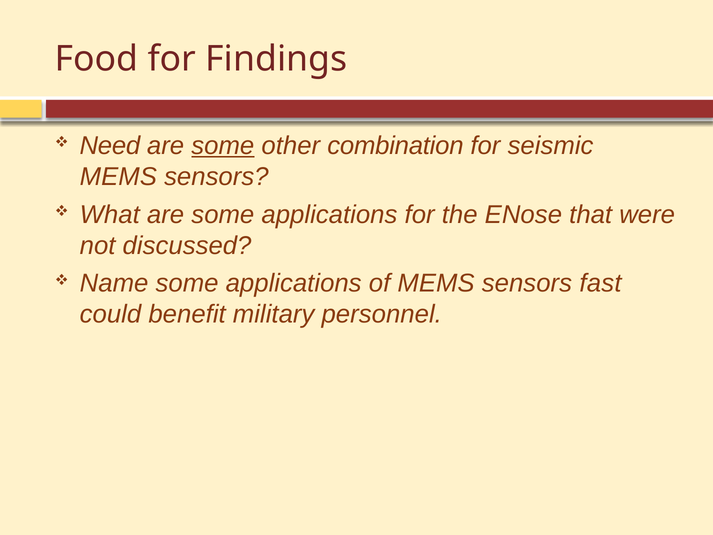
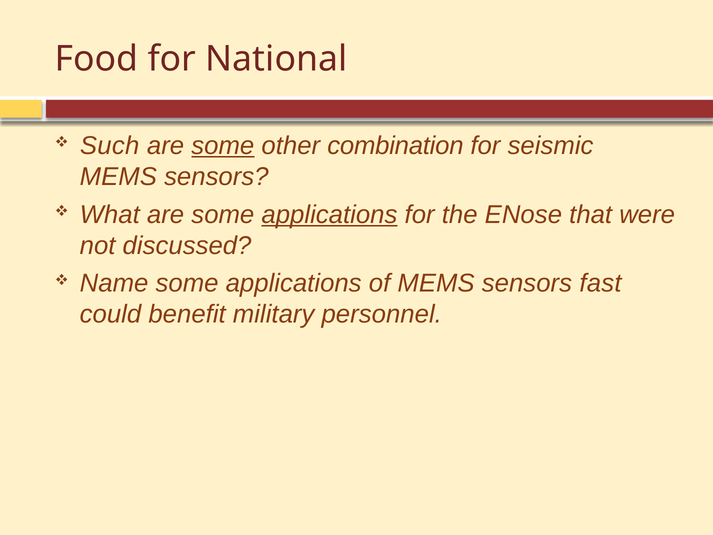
Findings: Findings -> National (276, 59)
Need: Need -> Such (110, 146)
applications underline: none -> present (329, 214)
